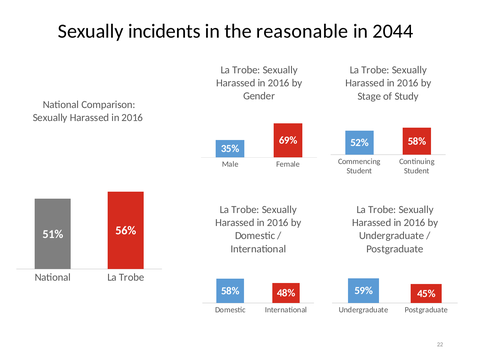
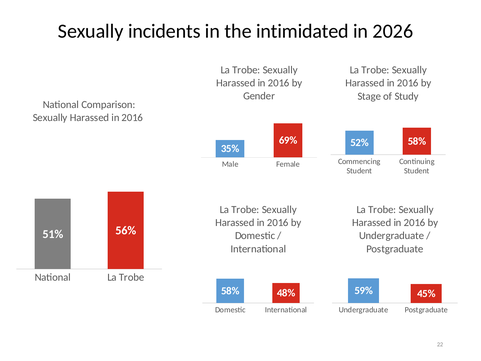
reasonable: reasonable -> intimidated (302, 31)
2044: 2044 -> 2026 (393, 31)
